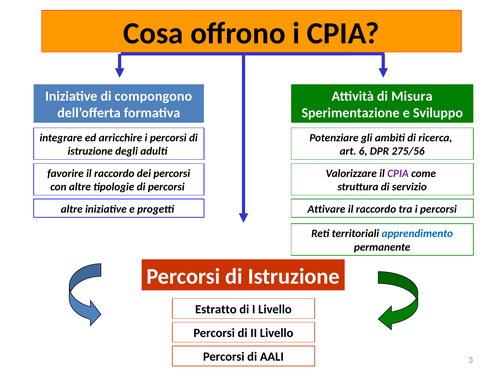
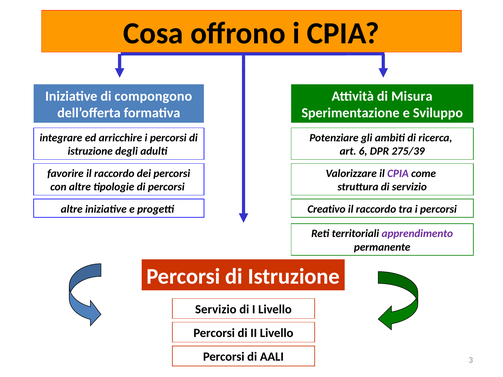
275/56: 275/56 -> 275/39 (408, 151)
Attivare: Attivare -> Creativo (326, 209)
apprendimento colour: blue -> purple (417, 234)
Estratto: Estratto -> Servizio (216, 310)
